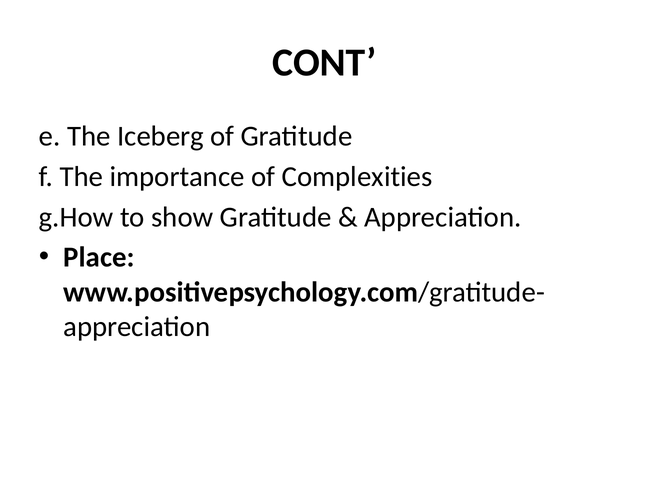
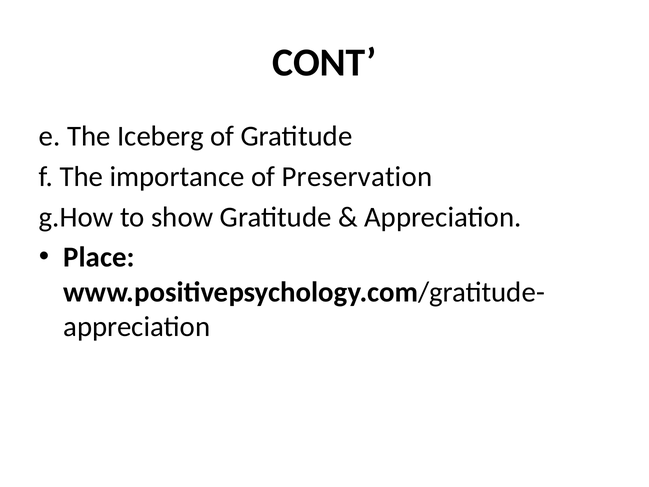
Complexities: Complexities -> Preservation (357, 177)
